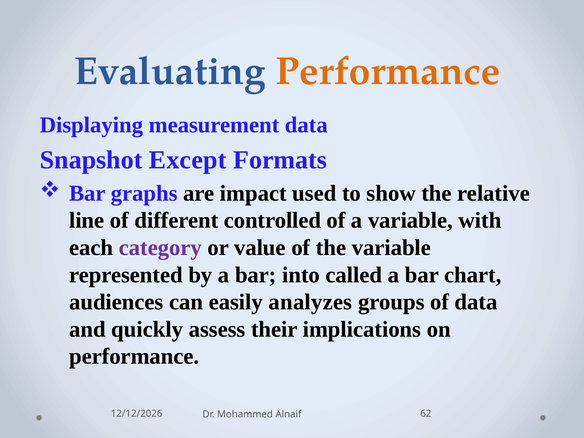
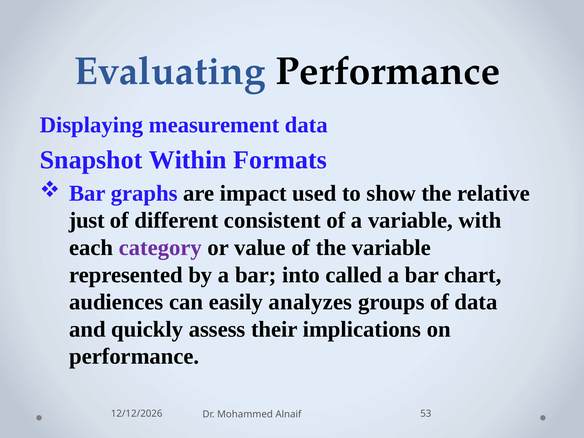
Performance colour: orange -> black (388, 71)
Except: Except -> Within (188, 160)
line: line -> just (87, 220)
controlled: controlled -> consistent (272, 220)
62: 62 -> 53 (426, 414)
